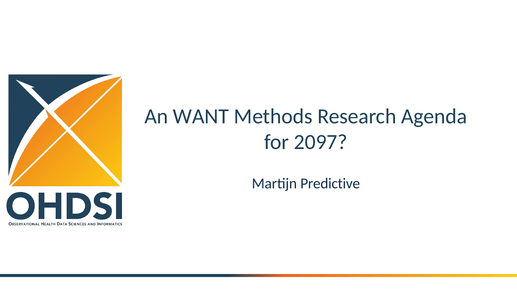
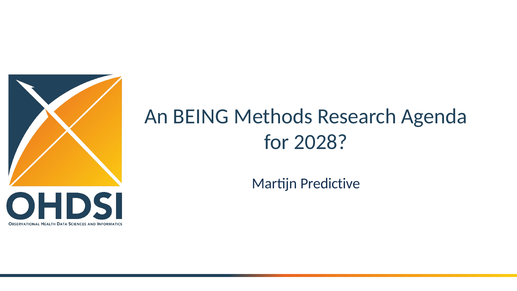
WANT: WANT -> BEING (201, 116)
2097: 2097 -> 2028 (321, 142)
